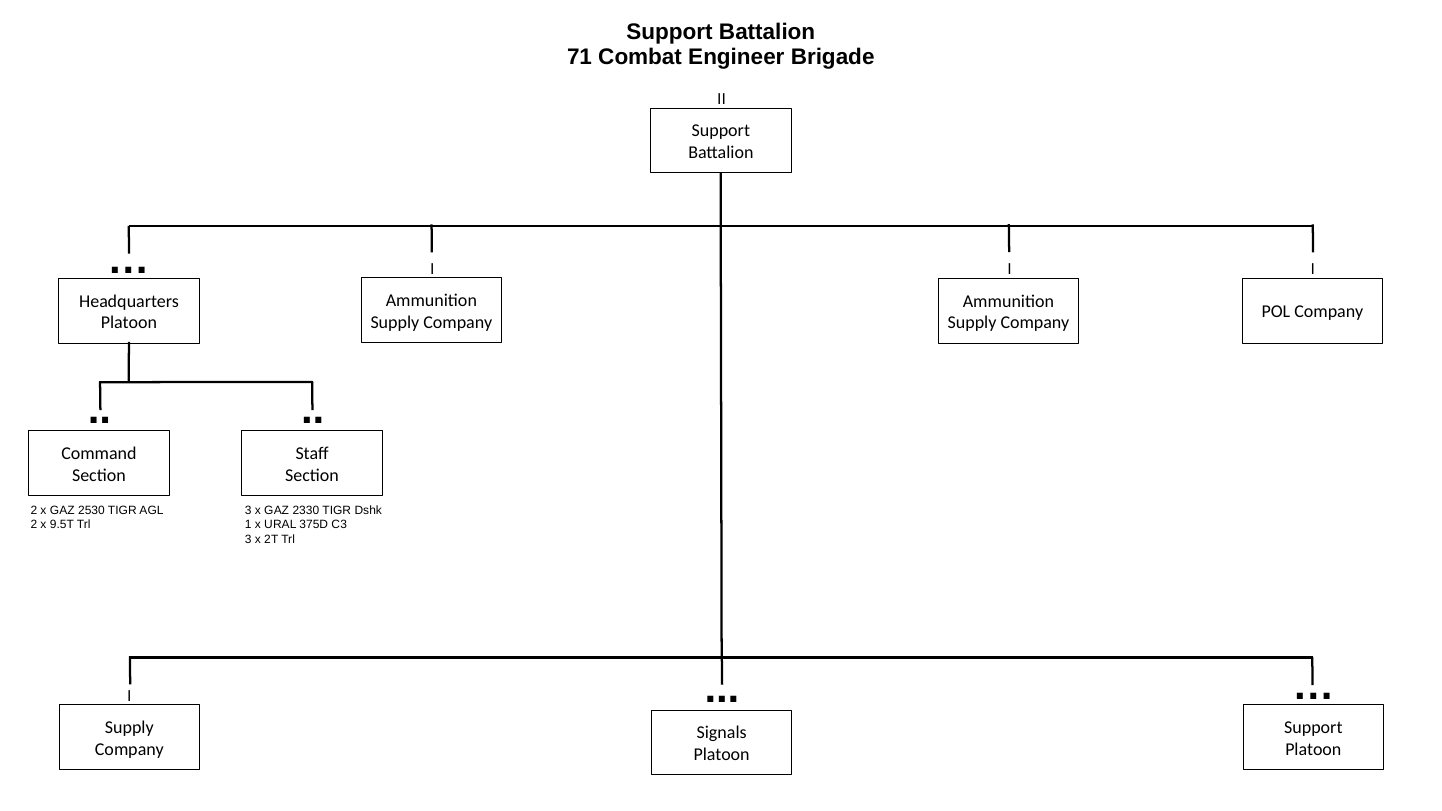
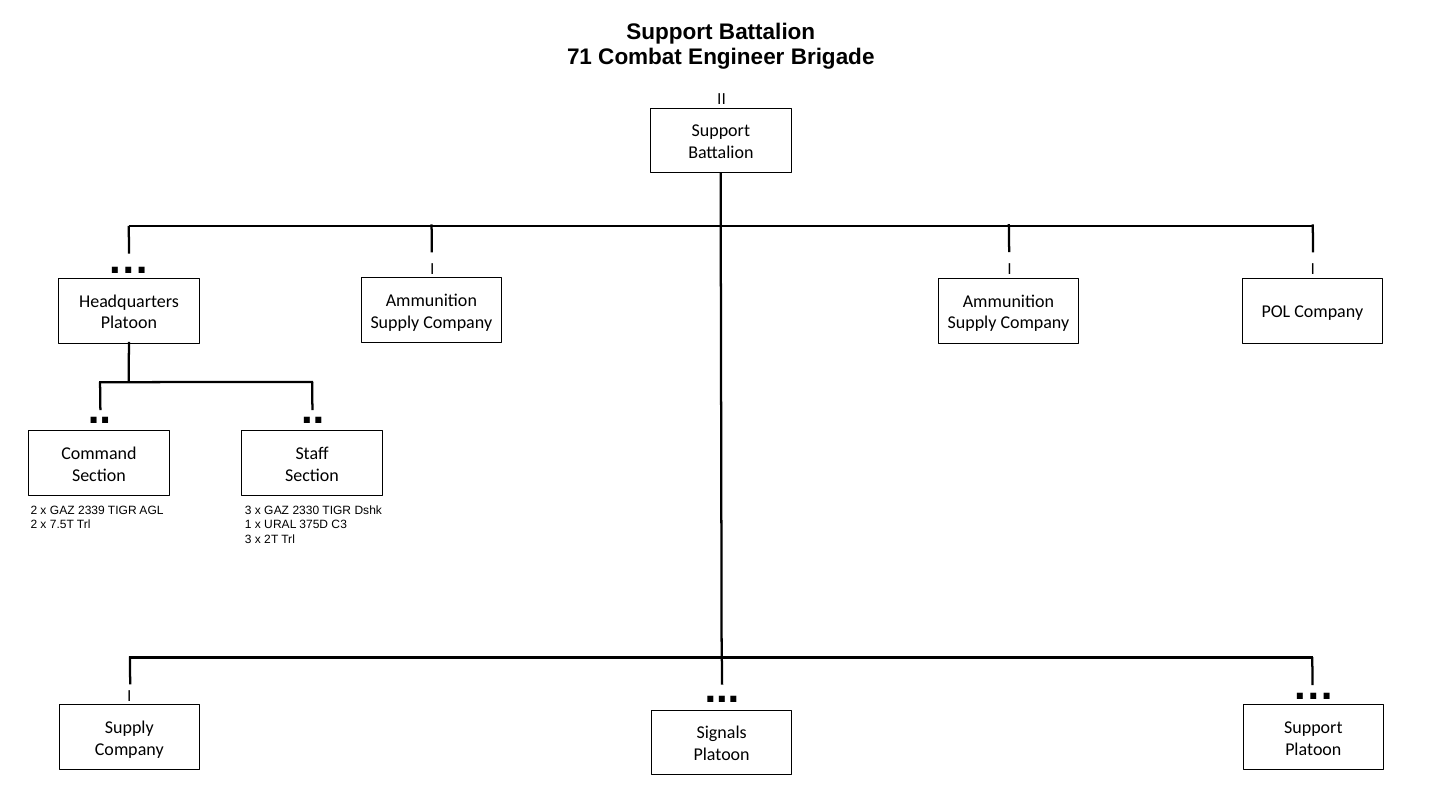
2530: 2530 -> 2339 (91, 511)
9.5T: 9.5T -> 7.5T (62, 525)
